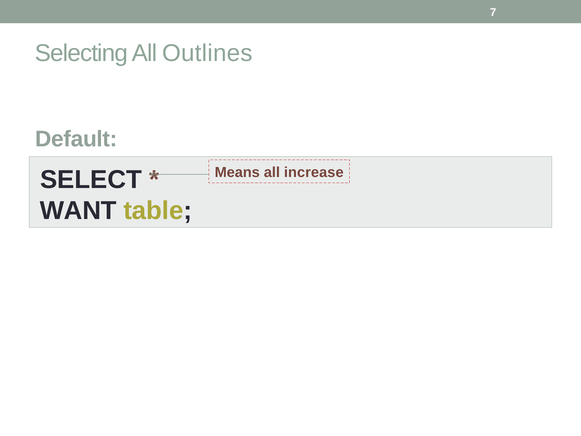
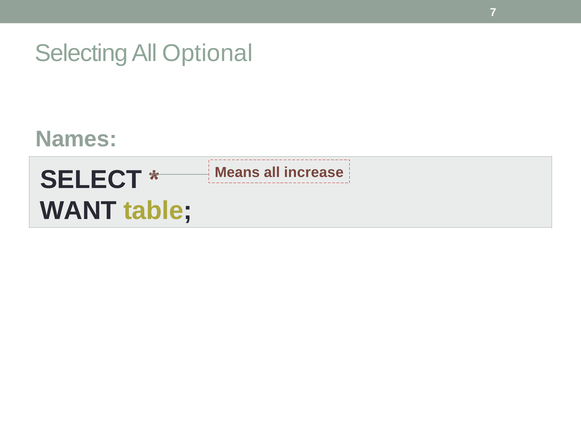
Outlines: Outlines -> Optional (207, 53)
Default: Default -> Names (76, 139)
